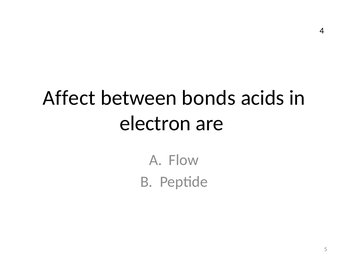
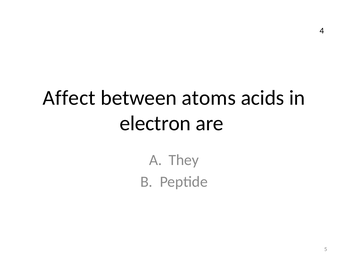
bonds: bonds -> atoms (209, 98)
Flow: Flow -> They (184, 160)
